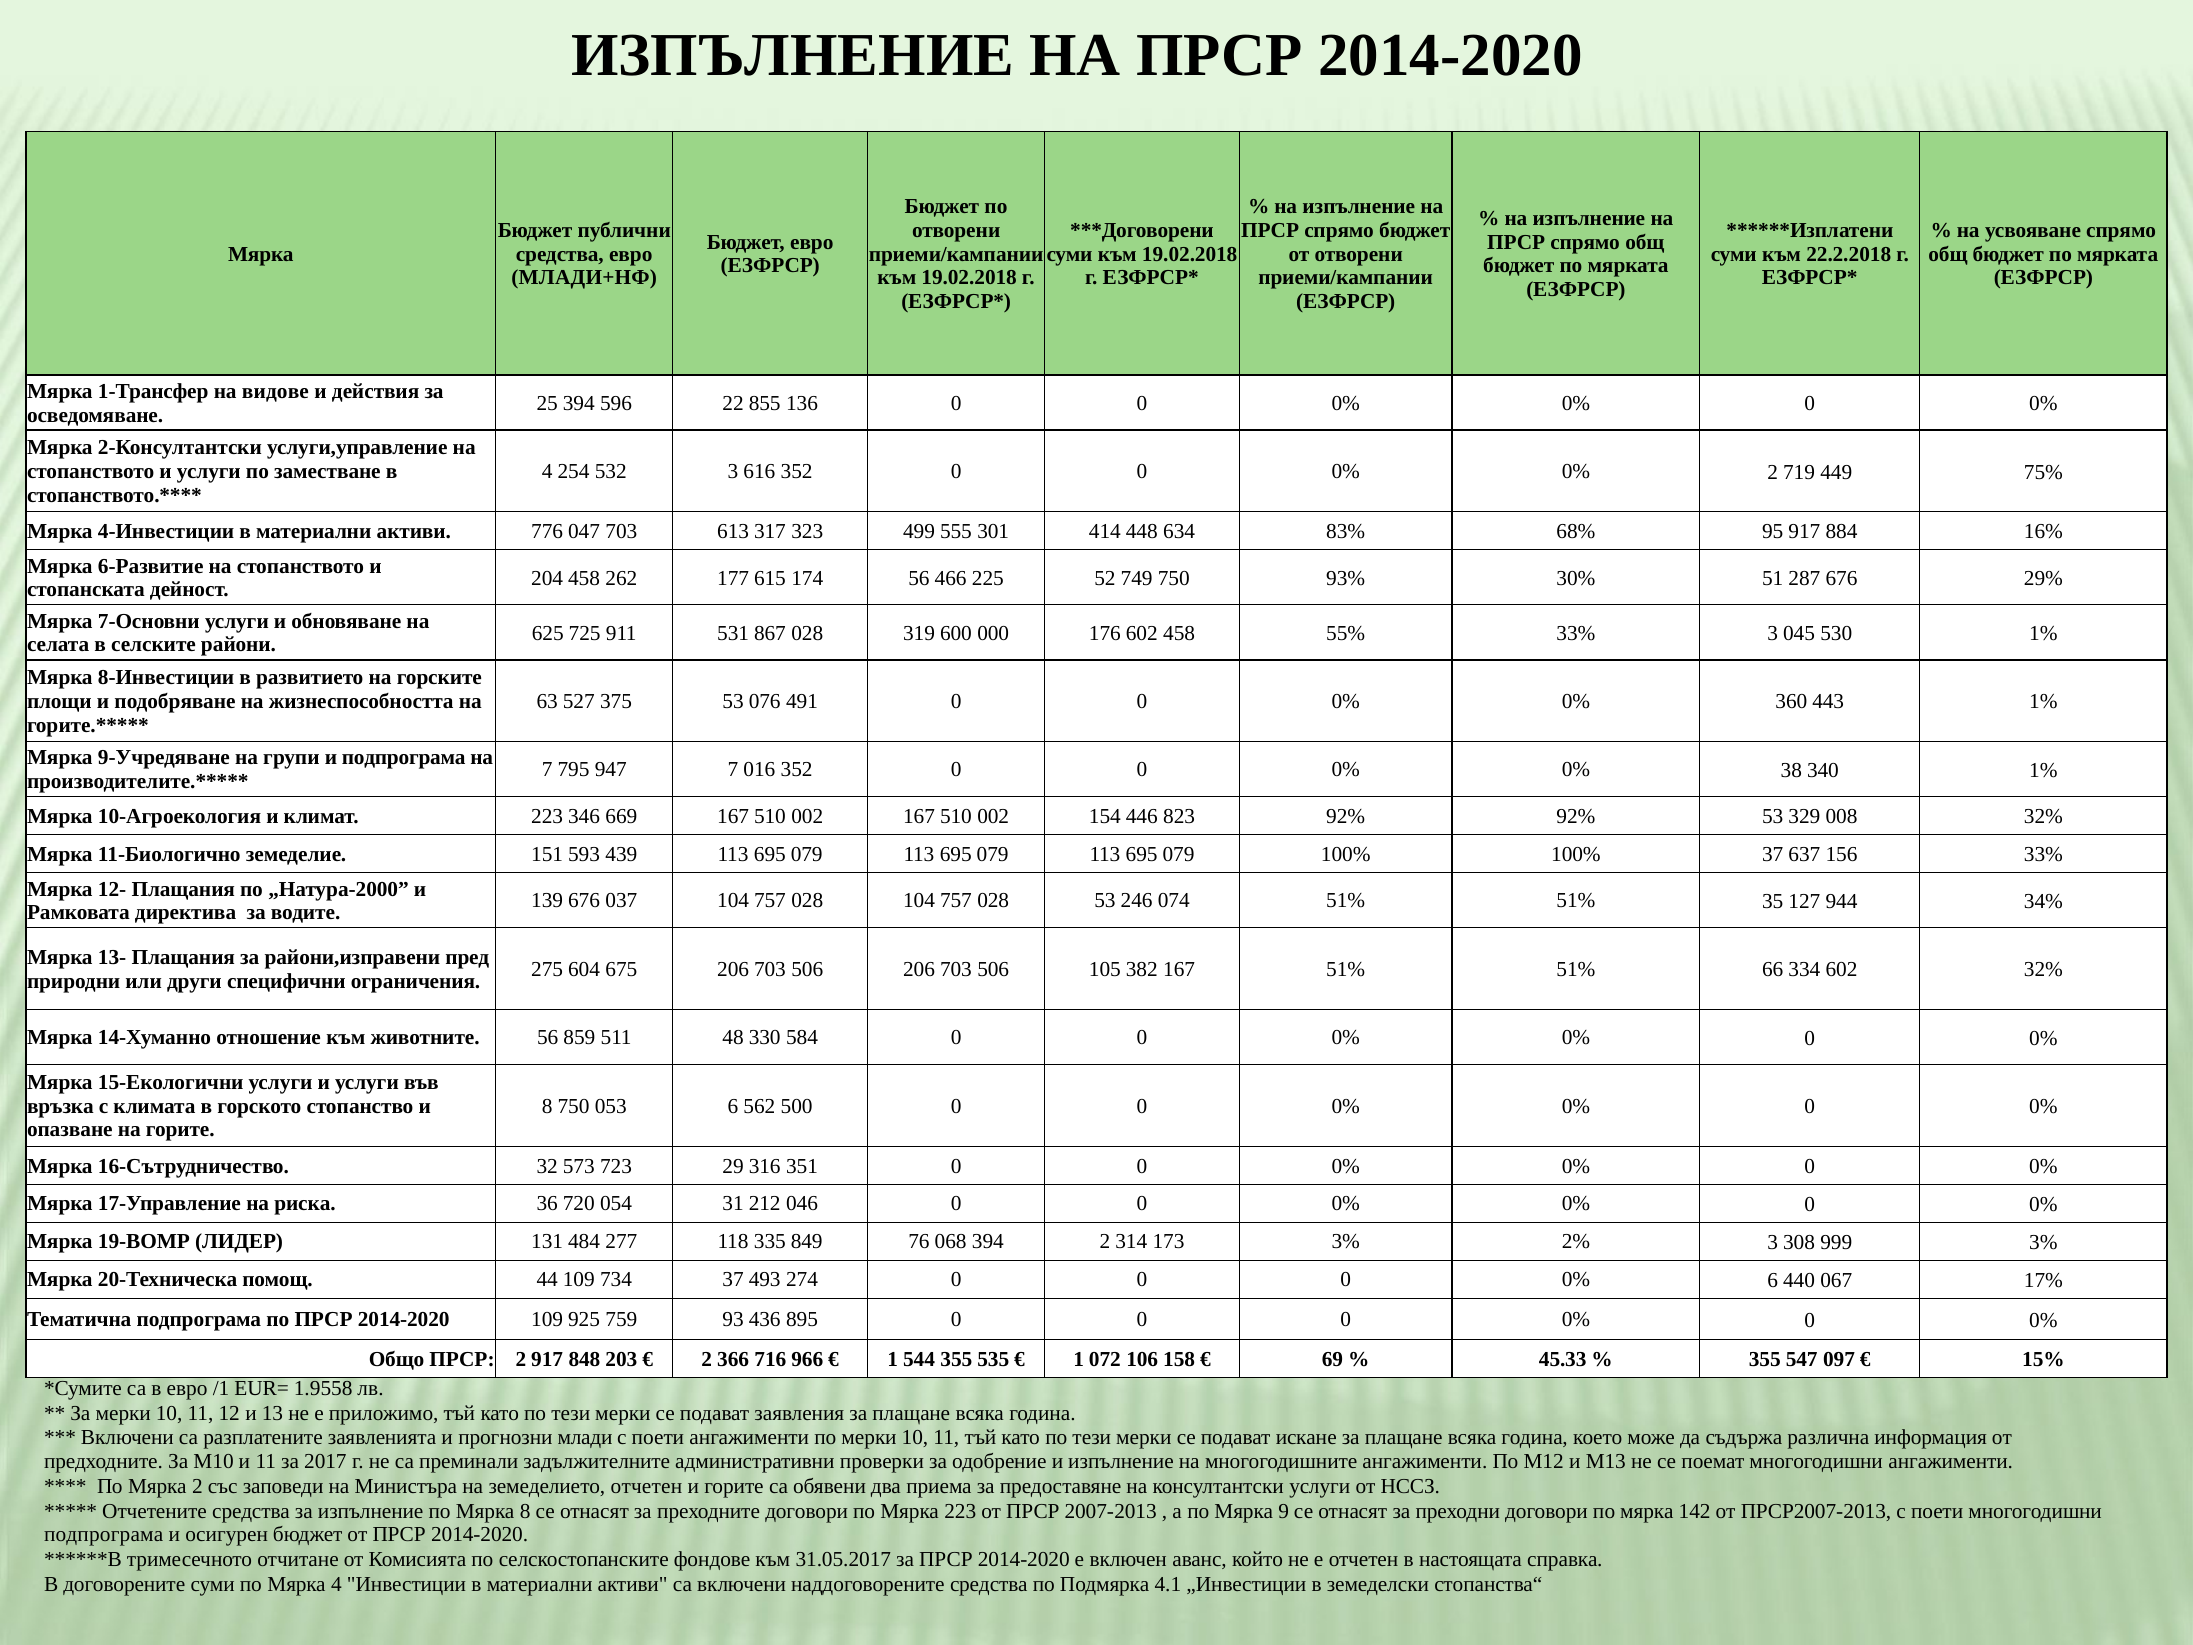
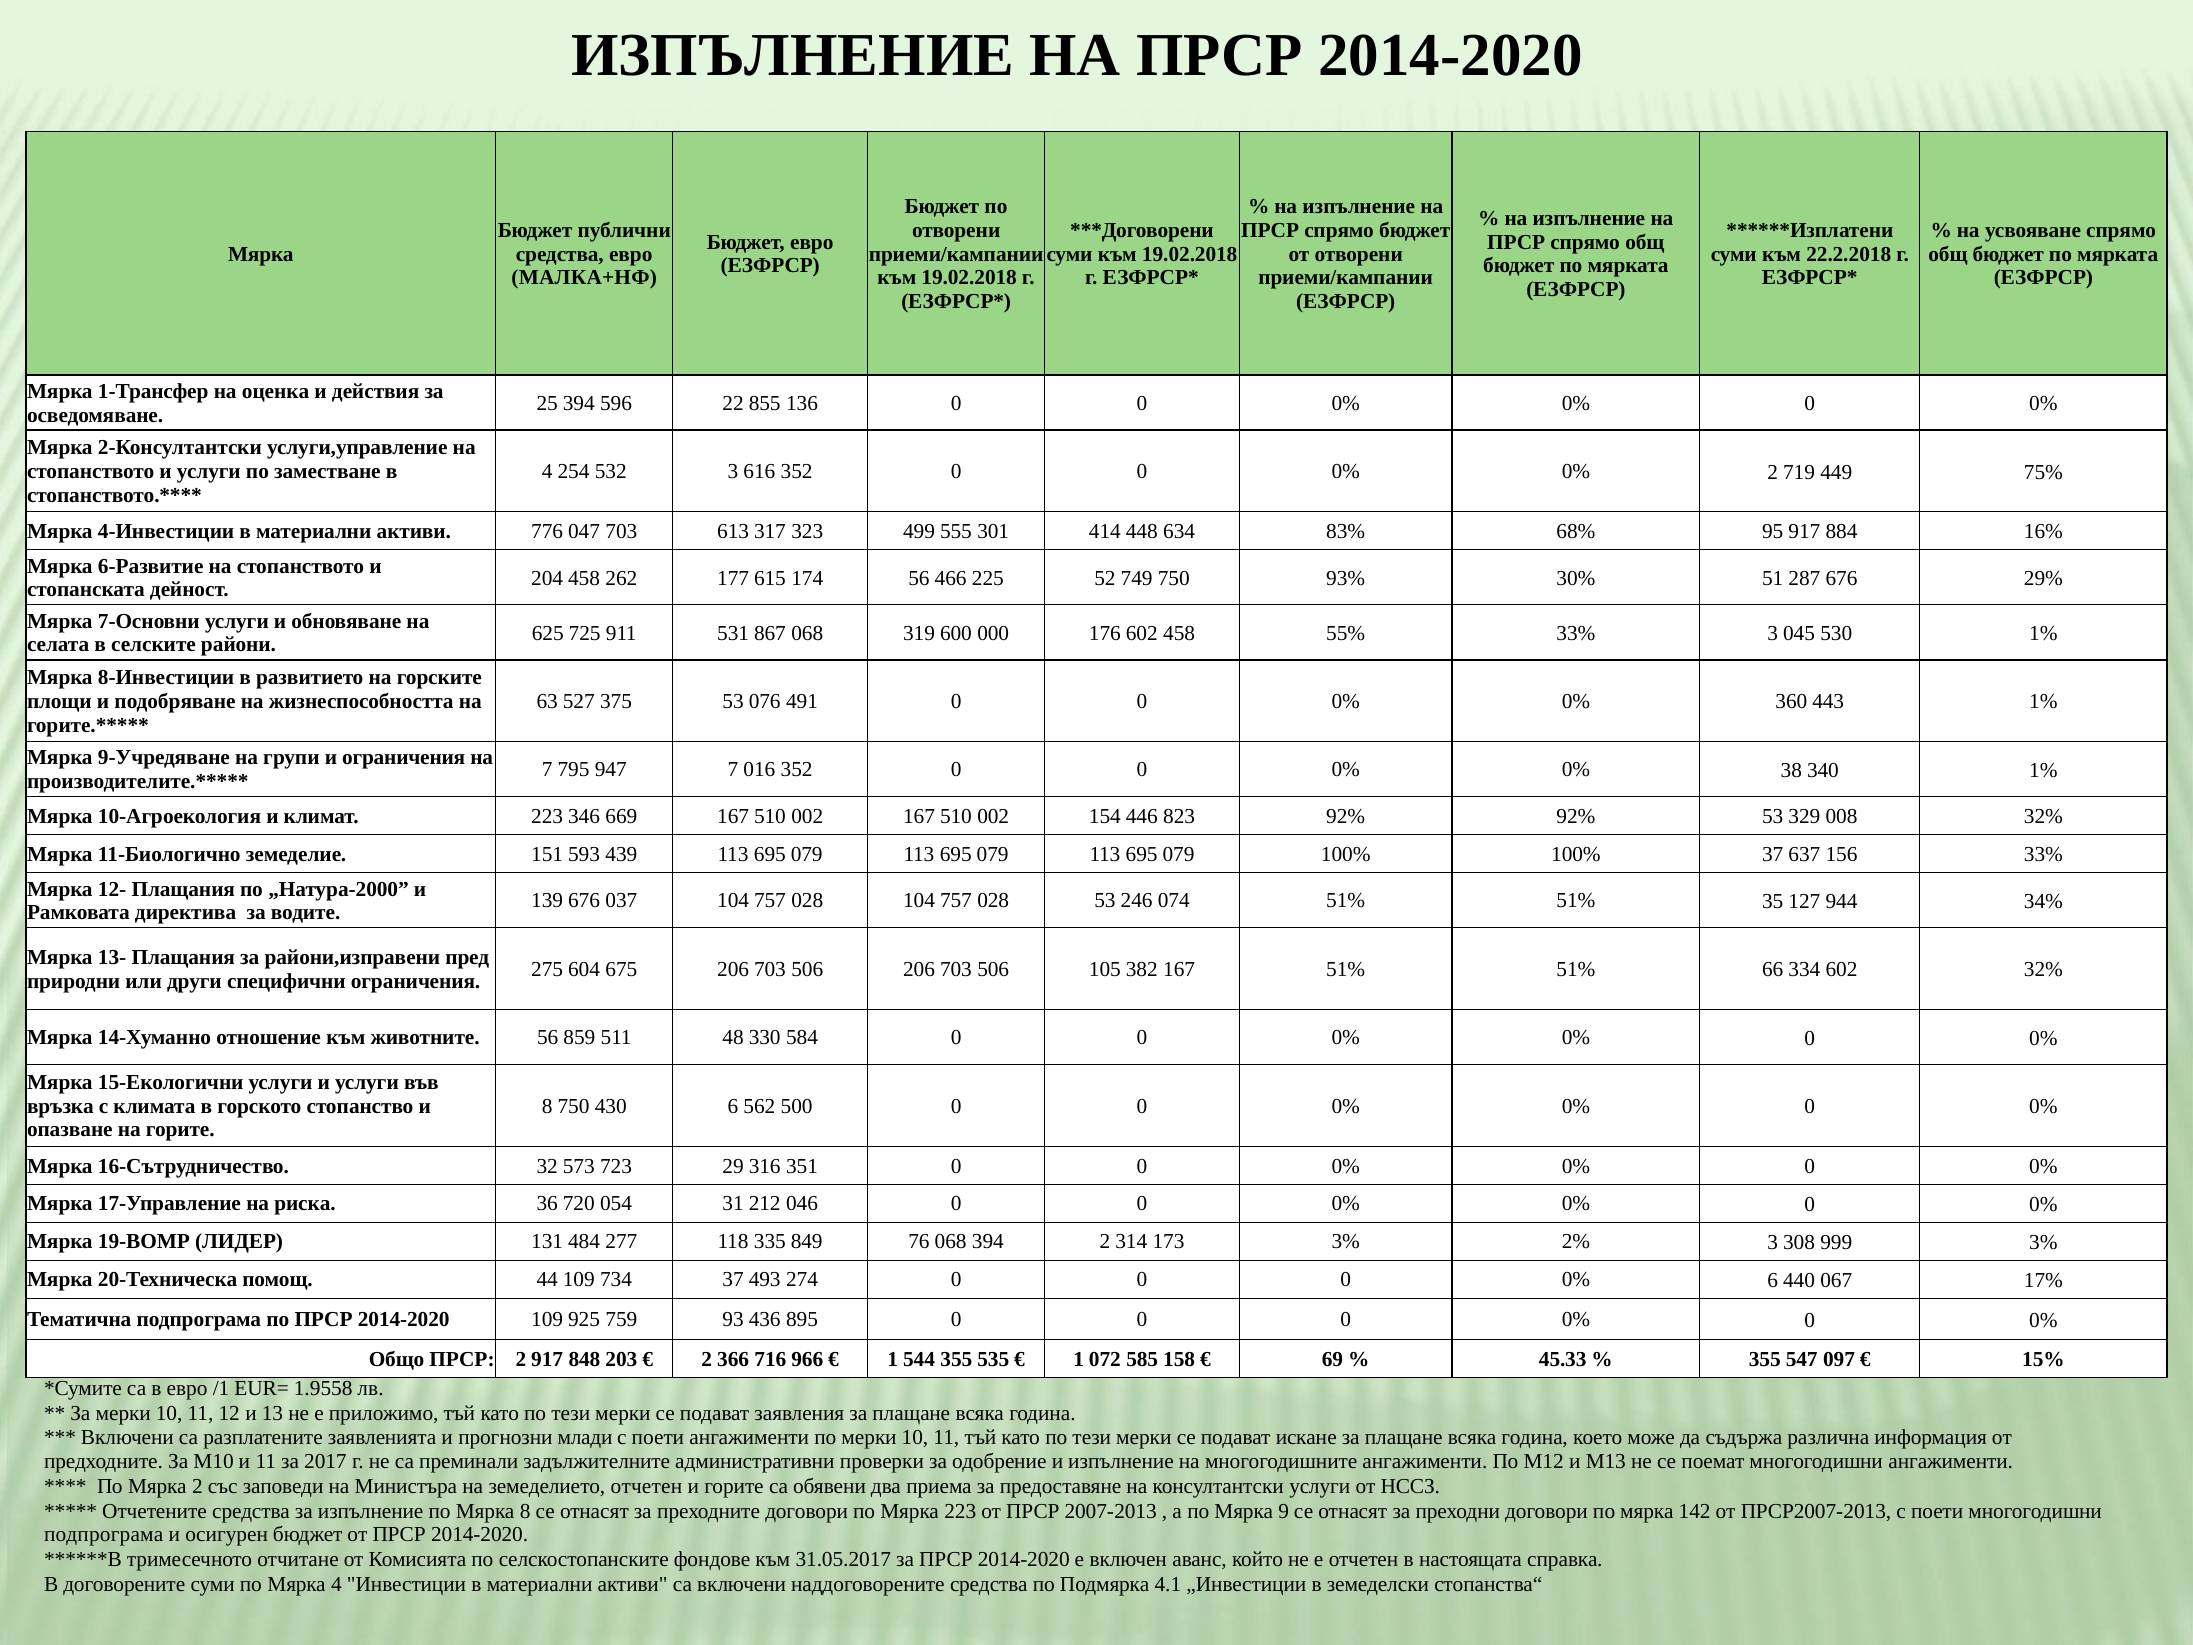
МЛАДИ+НФ: МЛАДИ+НФ -> МАЛКА+НФ (584, 278)
видове: видове -> оценка (276, 391)
867 028: 028 -> 068 (807, 633)
и подпрограма: подпрограма -> ограничения (404, 758)
053: 053 -> 430 (611, 1106)
106: 106 -> 585 (1142, 1359)
